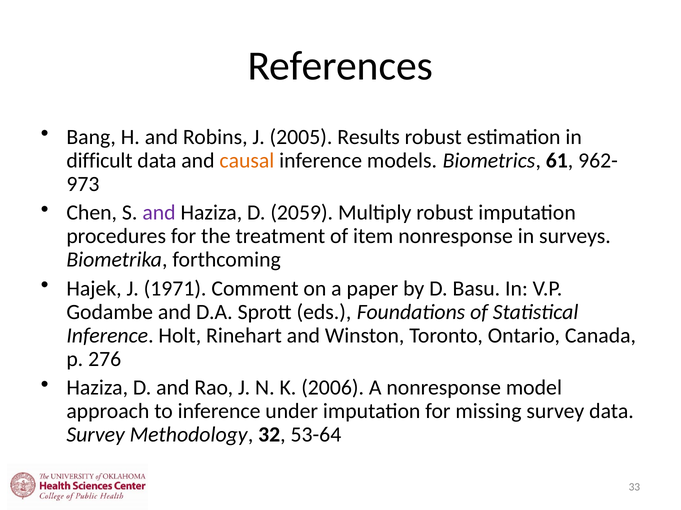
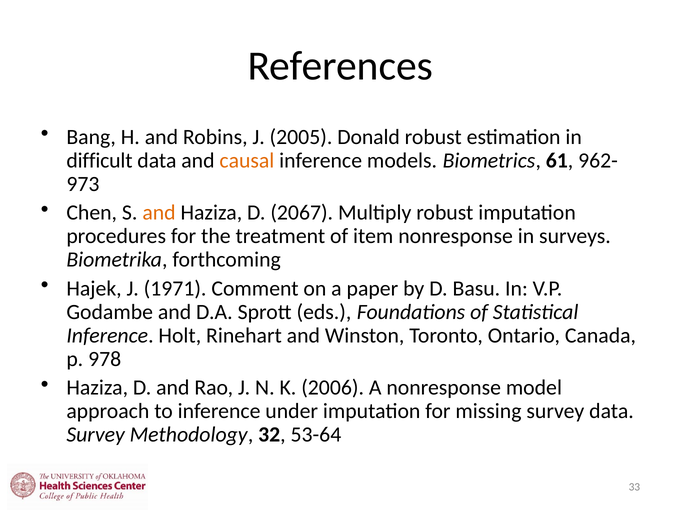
Results: Results -> Donald (369, 137)
and colour: purple -> orange (159, 213)
2059: 2059 -> 2067 (302, 213)
276: 276 -> 978 (105, 359)
